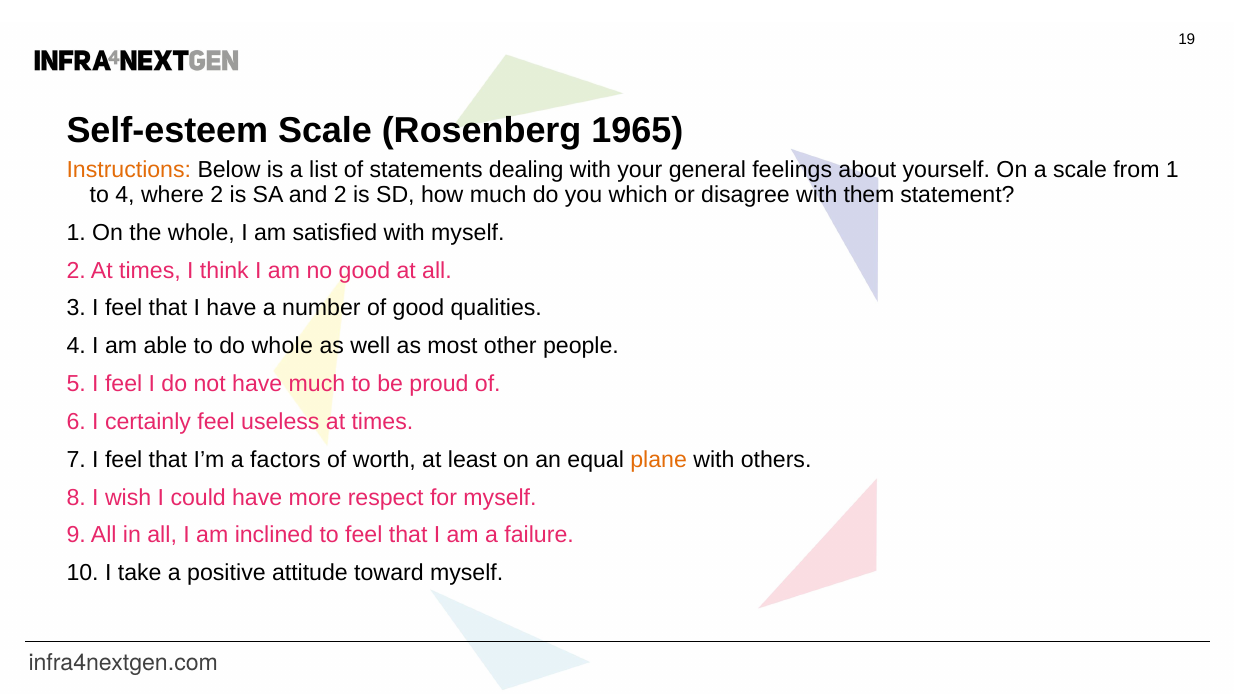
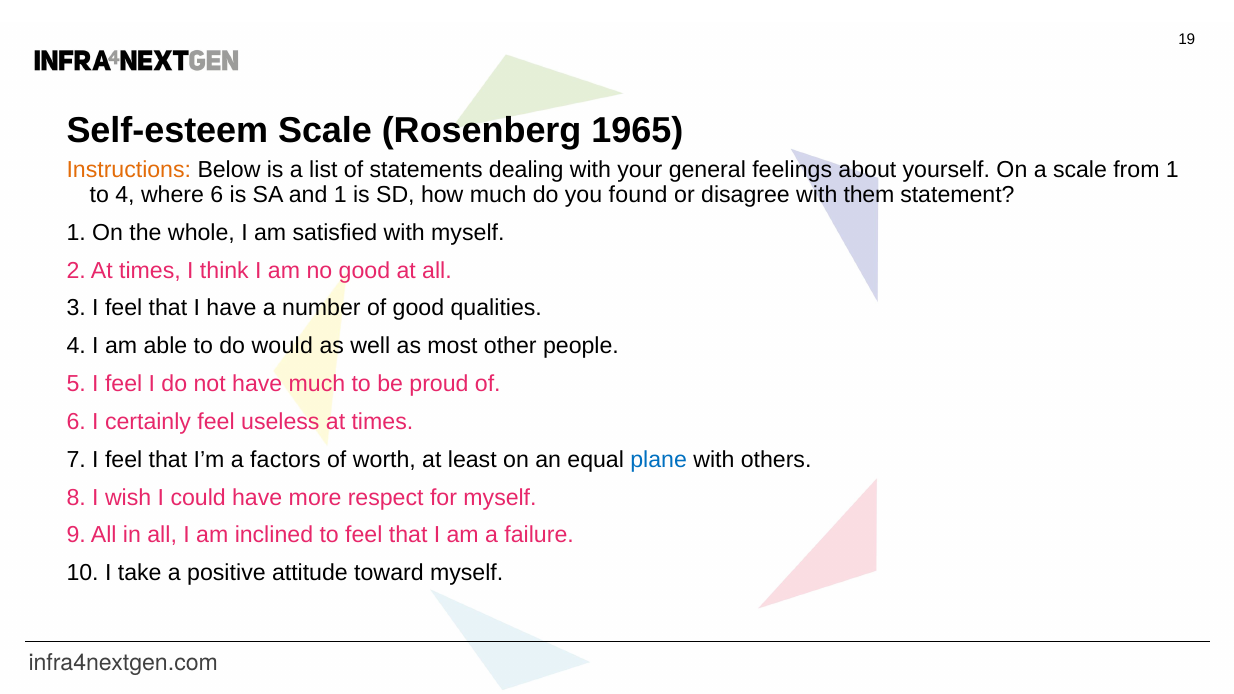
where 2: 2 -> 6 (217, 195)
and 2: 2 -> 1 (340, 195)
which: which -> found (638, 195)
do whole: whole -> would (282, 346)
plane colour: orange -> blue (659, 460)
